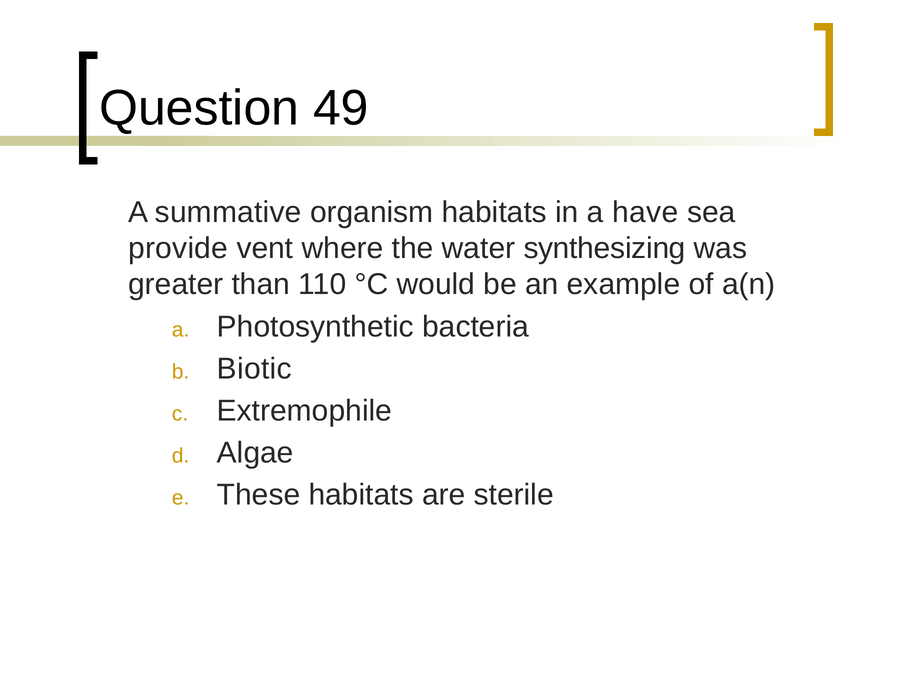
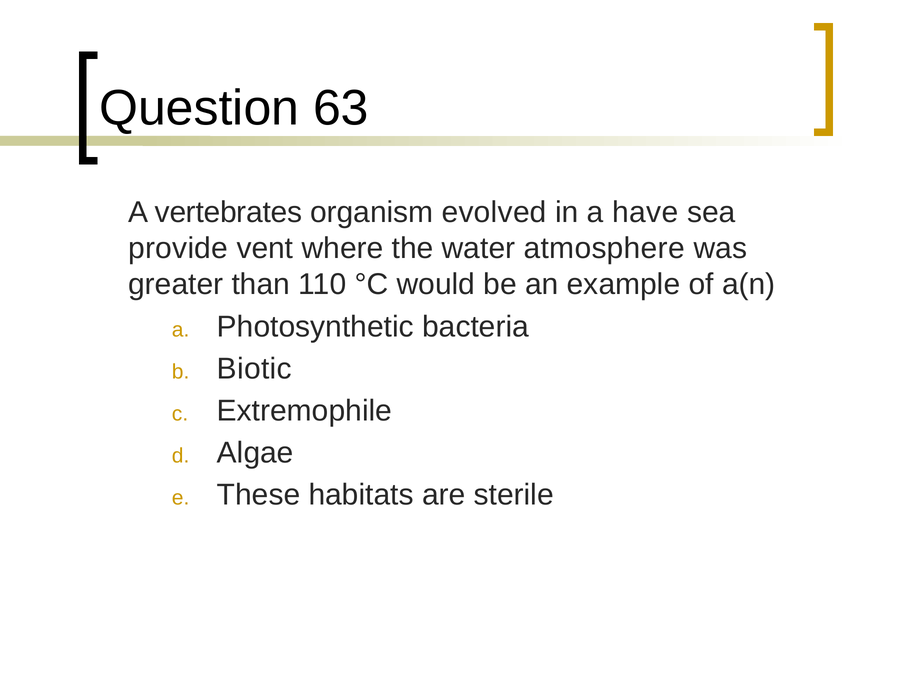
49: 49 -> 63 (341, 108)
summative: summative -> vertebrates (228, 212)
organism habitats: habitats -> evolved (494, 212)
synthesizing: synthesizing -> atmosphere (604, 248)
